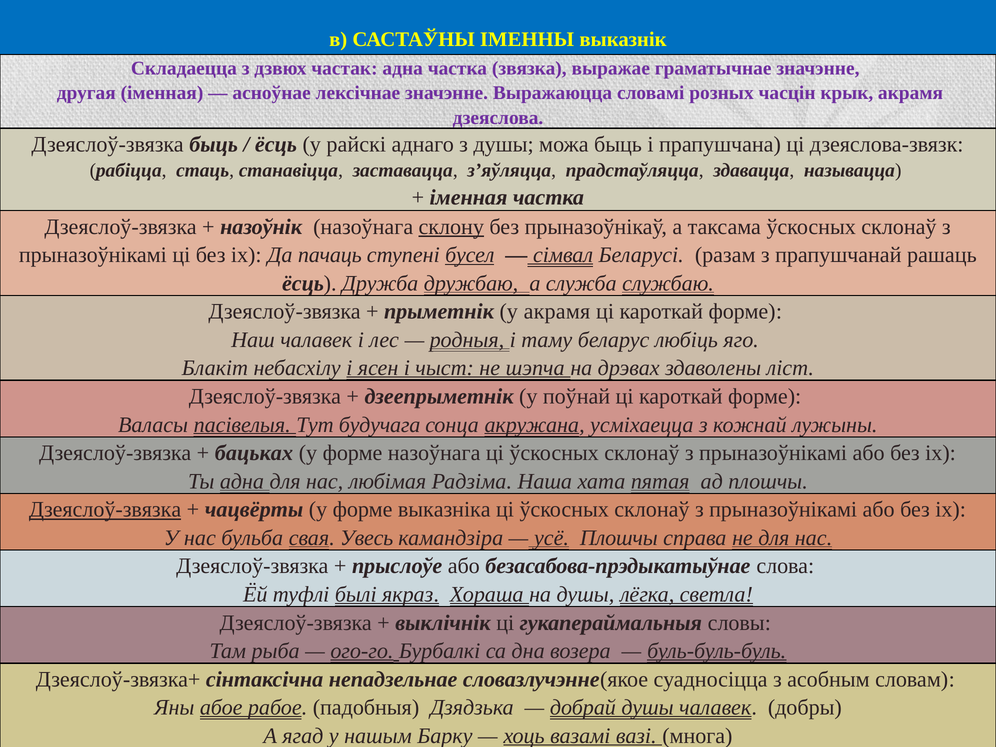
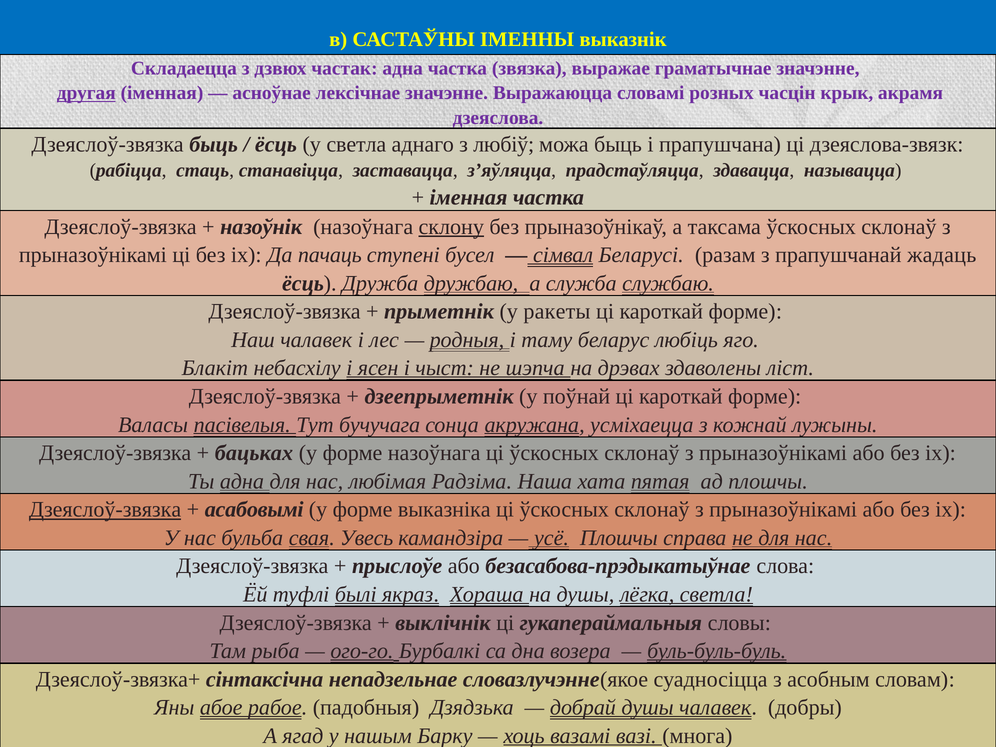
другая underline: none -> present (86, 93)
у райскі: райскі -> светла (356, 144)
з душы: душы -> любіў (504, 144)
бусел underline: present -> none (470, 255)
рашаць: рашаць -> жадаць (942, 255)
у акрамя: акрамя -> ракеты (557, 312)
будучага: будучага -> бучучага (380, 425)
чацвёрты: чацвёрты -> асабовымі (254, 510)
